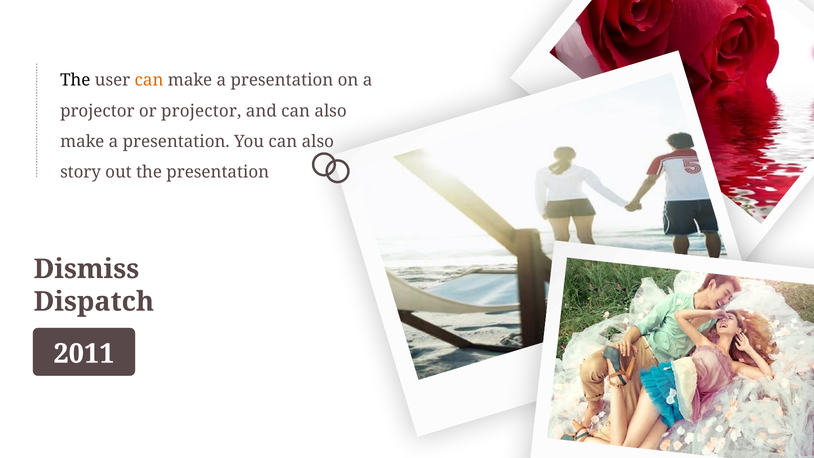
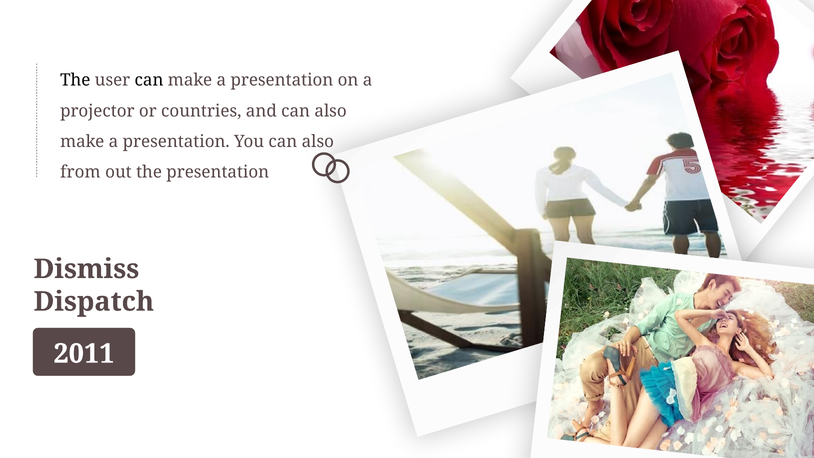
can colour: orange -> black (149, 80)
or projector: projector -> countries (201, 111)
story: story -> from (80, 172)
